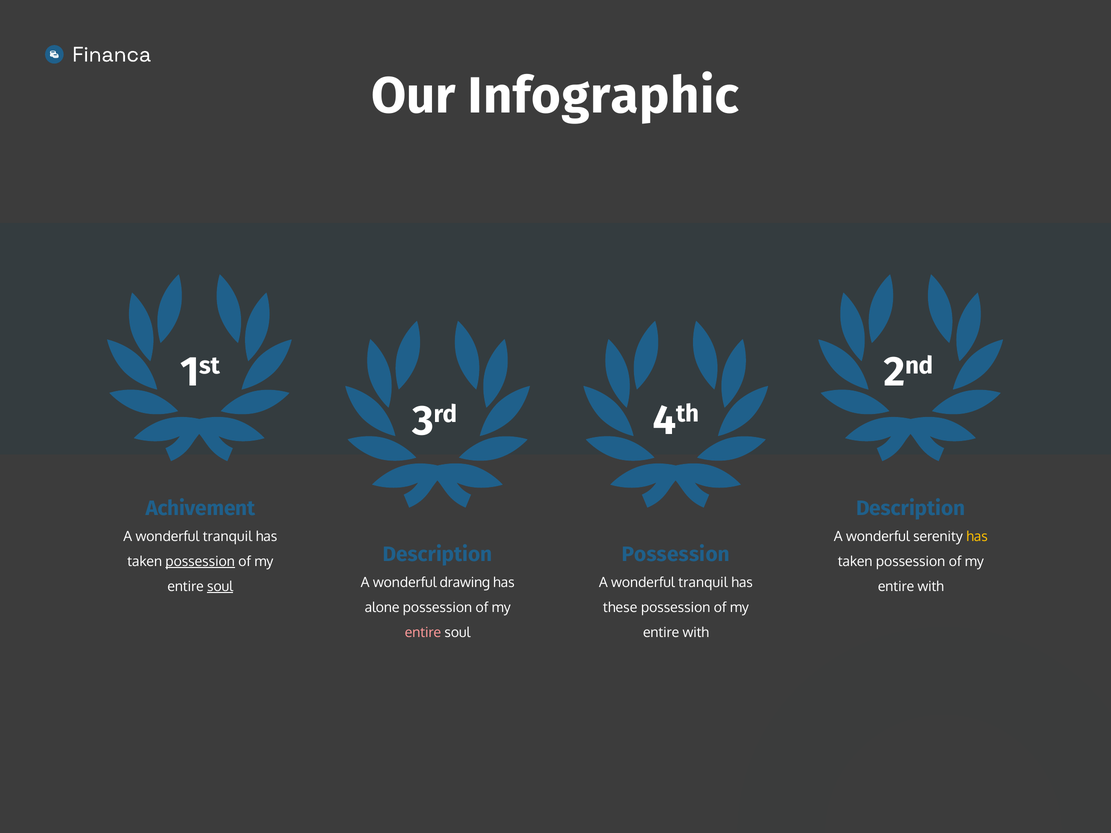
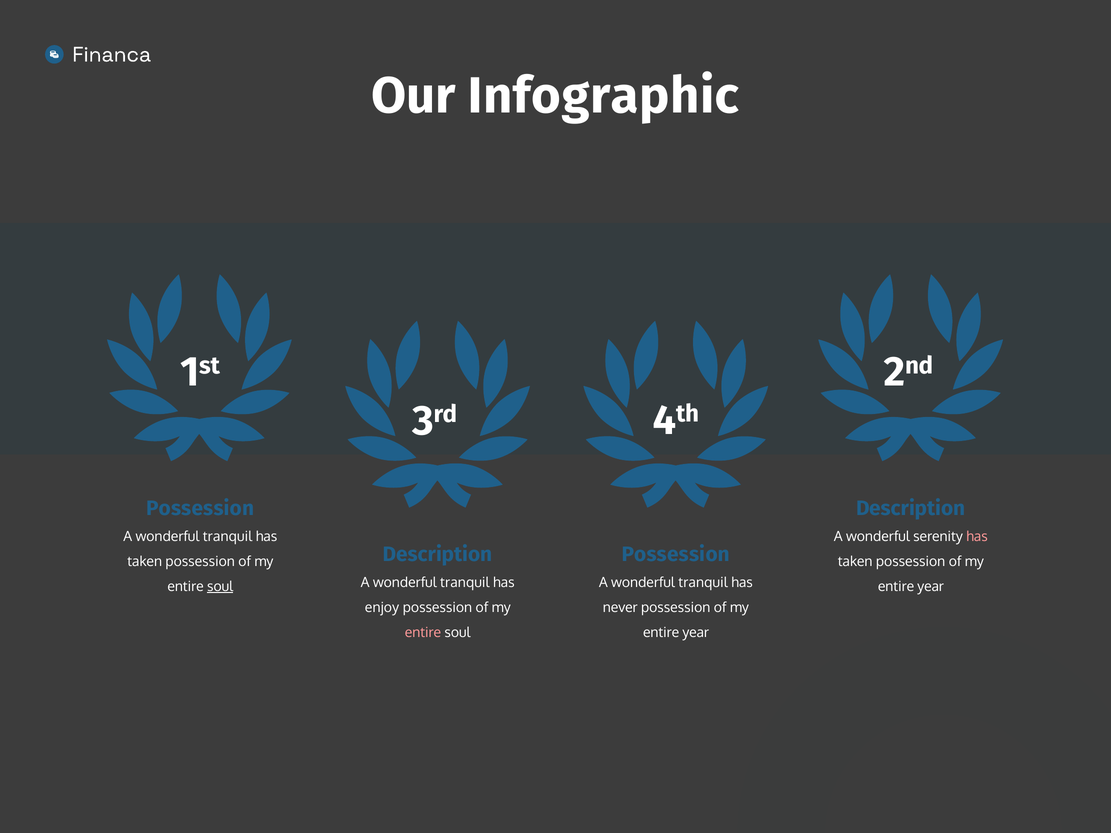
Achivement: Achivement -> Possession (200, 508)
has colour: yellow -> pink (977, 537)
possession underline: present -> none (200, 562)
drawing: drawing -> tranquil (465, 583)
with: with -> year (931, 587)
alone: alone -> enjoy (382, 608)
these: these -> never (620, 608)
with: with -> year (696, 633)
